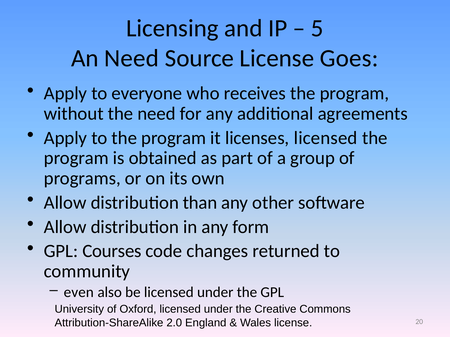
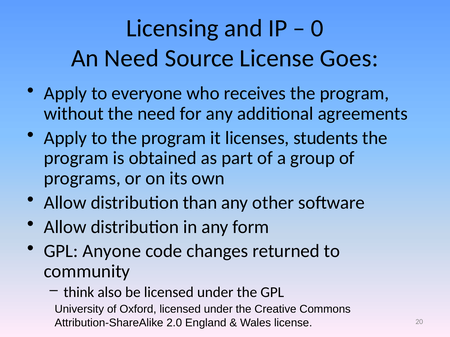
5: 5 -> 0 (317, 28)
licenses licensed: licensed -> students (326, 138)
Courses: Courses -> Anyone (112, 251)
even: even -> think (79, 293)
